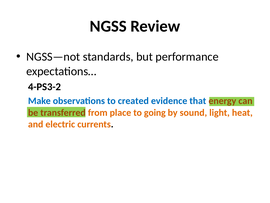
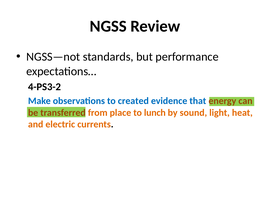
going: going -> lunch (155, 112)
